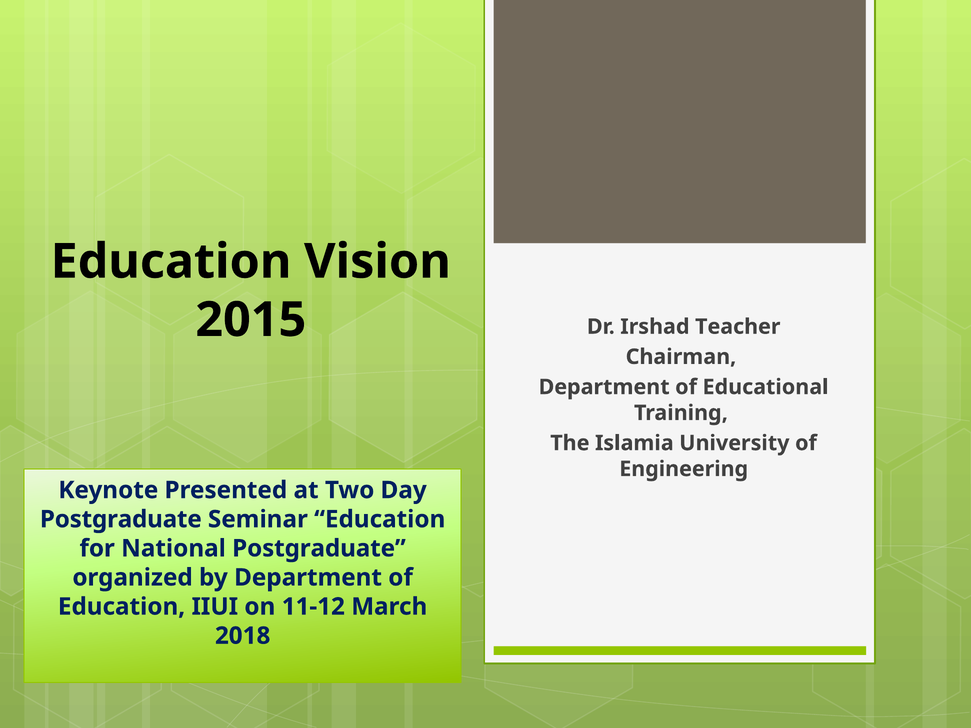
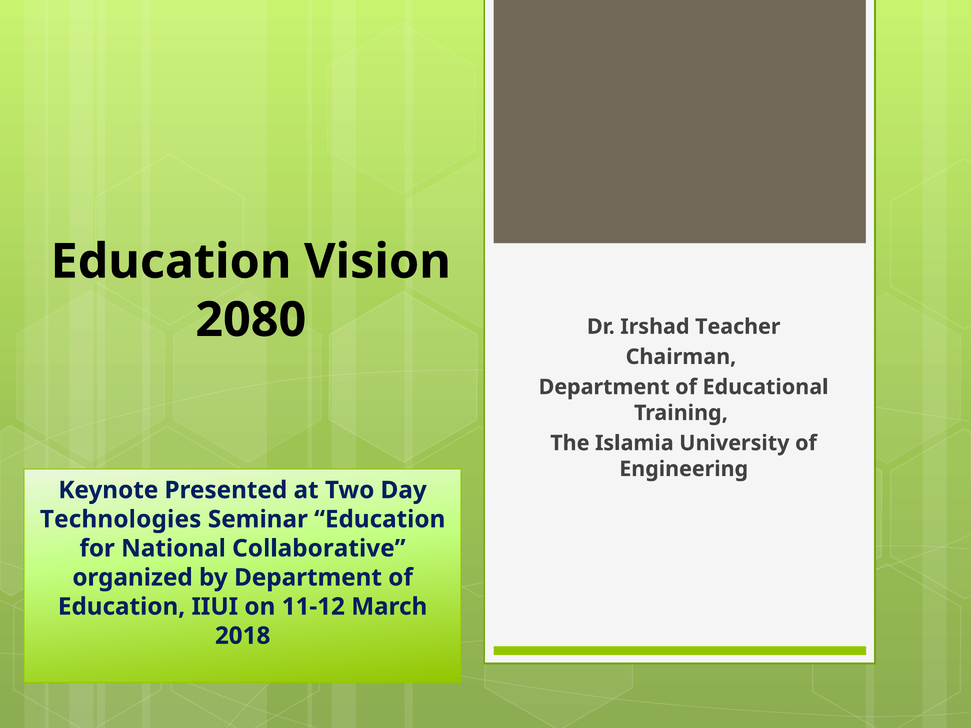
2015: 2015 -> 2080 (251, 320)
Postgraduate: Postgraduate -> Technologies (121, 519)
National Postgraduate: Postgraduate -> Collaborative (319, 549)
